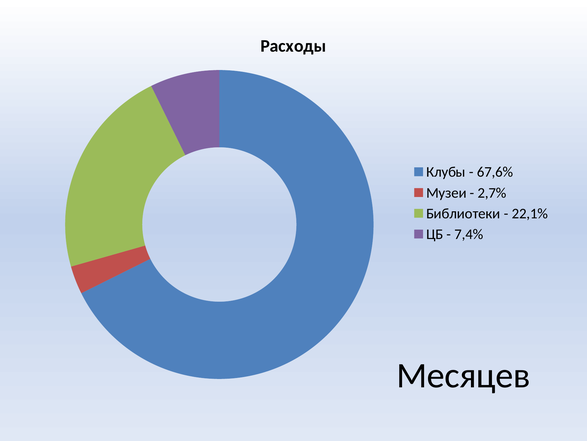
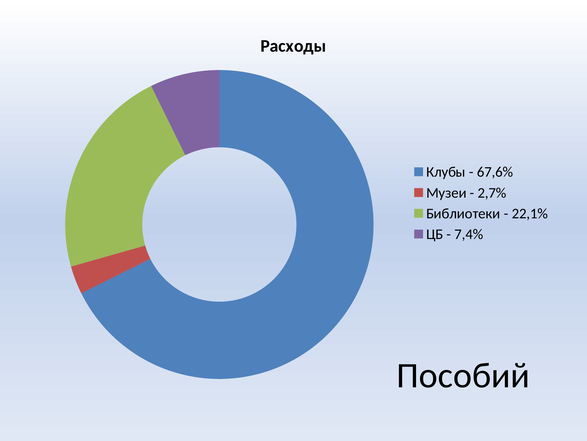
Месяцев: Месяцев -> Пособий (463, 375)
